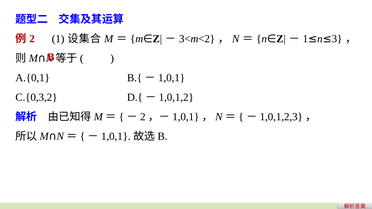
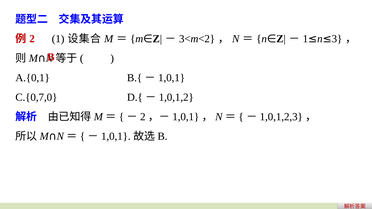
C.{0,3,2: C.{0,3,2 -> C.{0,7,0 (36, 97)
